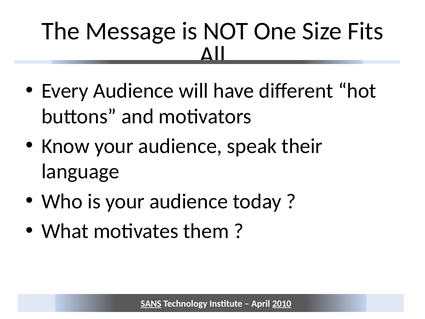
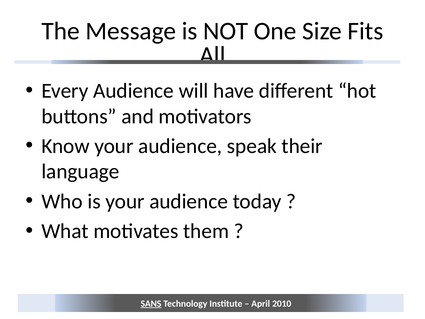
2010 underline: present -> none (282, 303)
